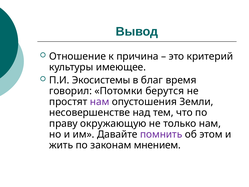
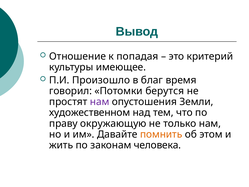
причина: причина -> попадая (137, 56)
Экосистемы: Экосистемы -> Произошло (101, 80)
несовершенстве: несовершенстве -> художественном (90, 113)
помнить colour: purple -> orange (161, 134)
мнением: мнением -> человека (157, 145)
